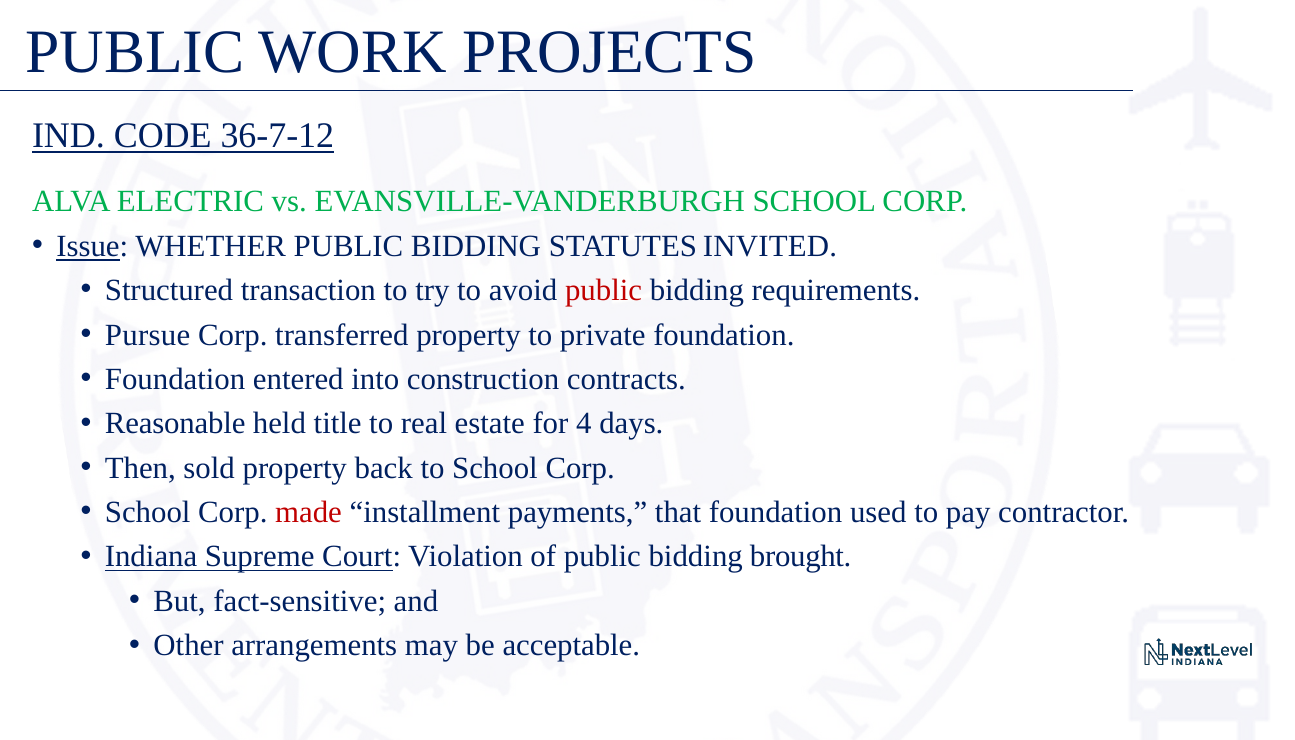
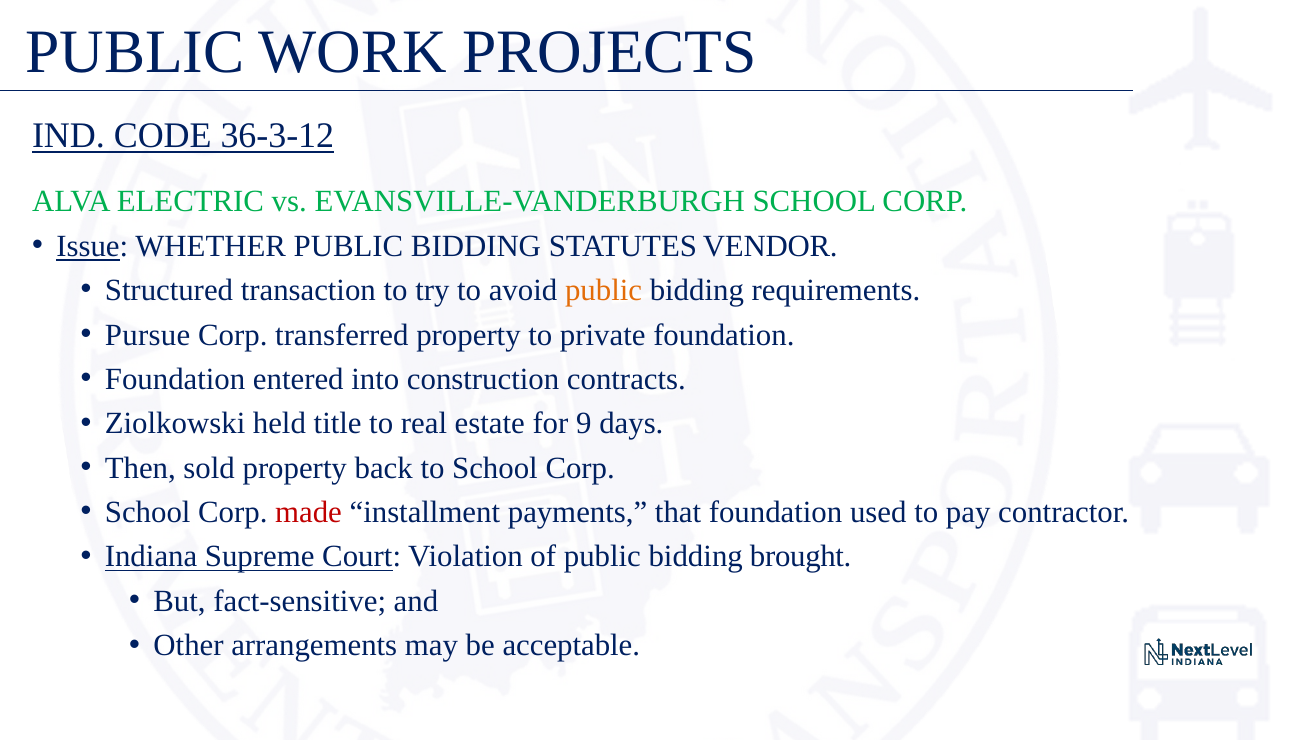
36-7-12: 36-7-12 -> 36-3-12 (277, 136)
INVITED: INVITED -> VENDOR (770, 246)
public colour: red -> orange (604, 290)
Reasonable: Reasonable -> Ziolkowski (175, 424)
4: 4 -> 9 (584, 424)
